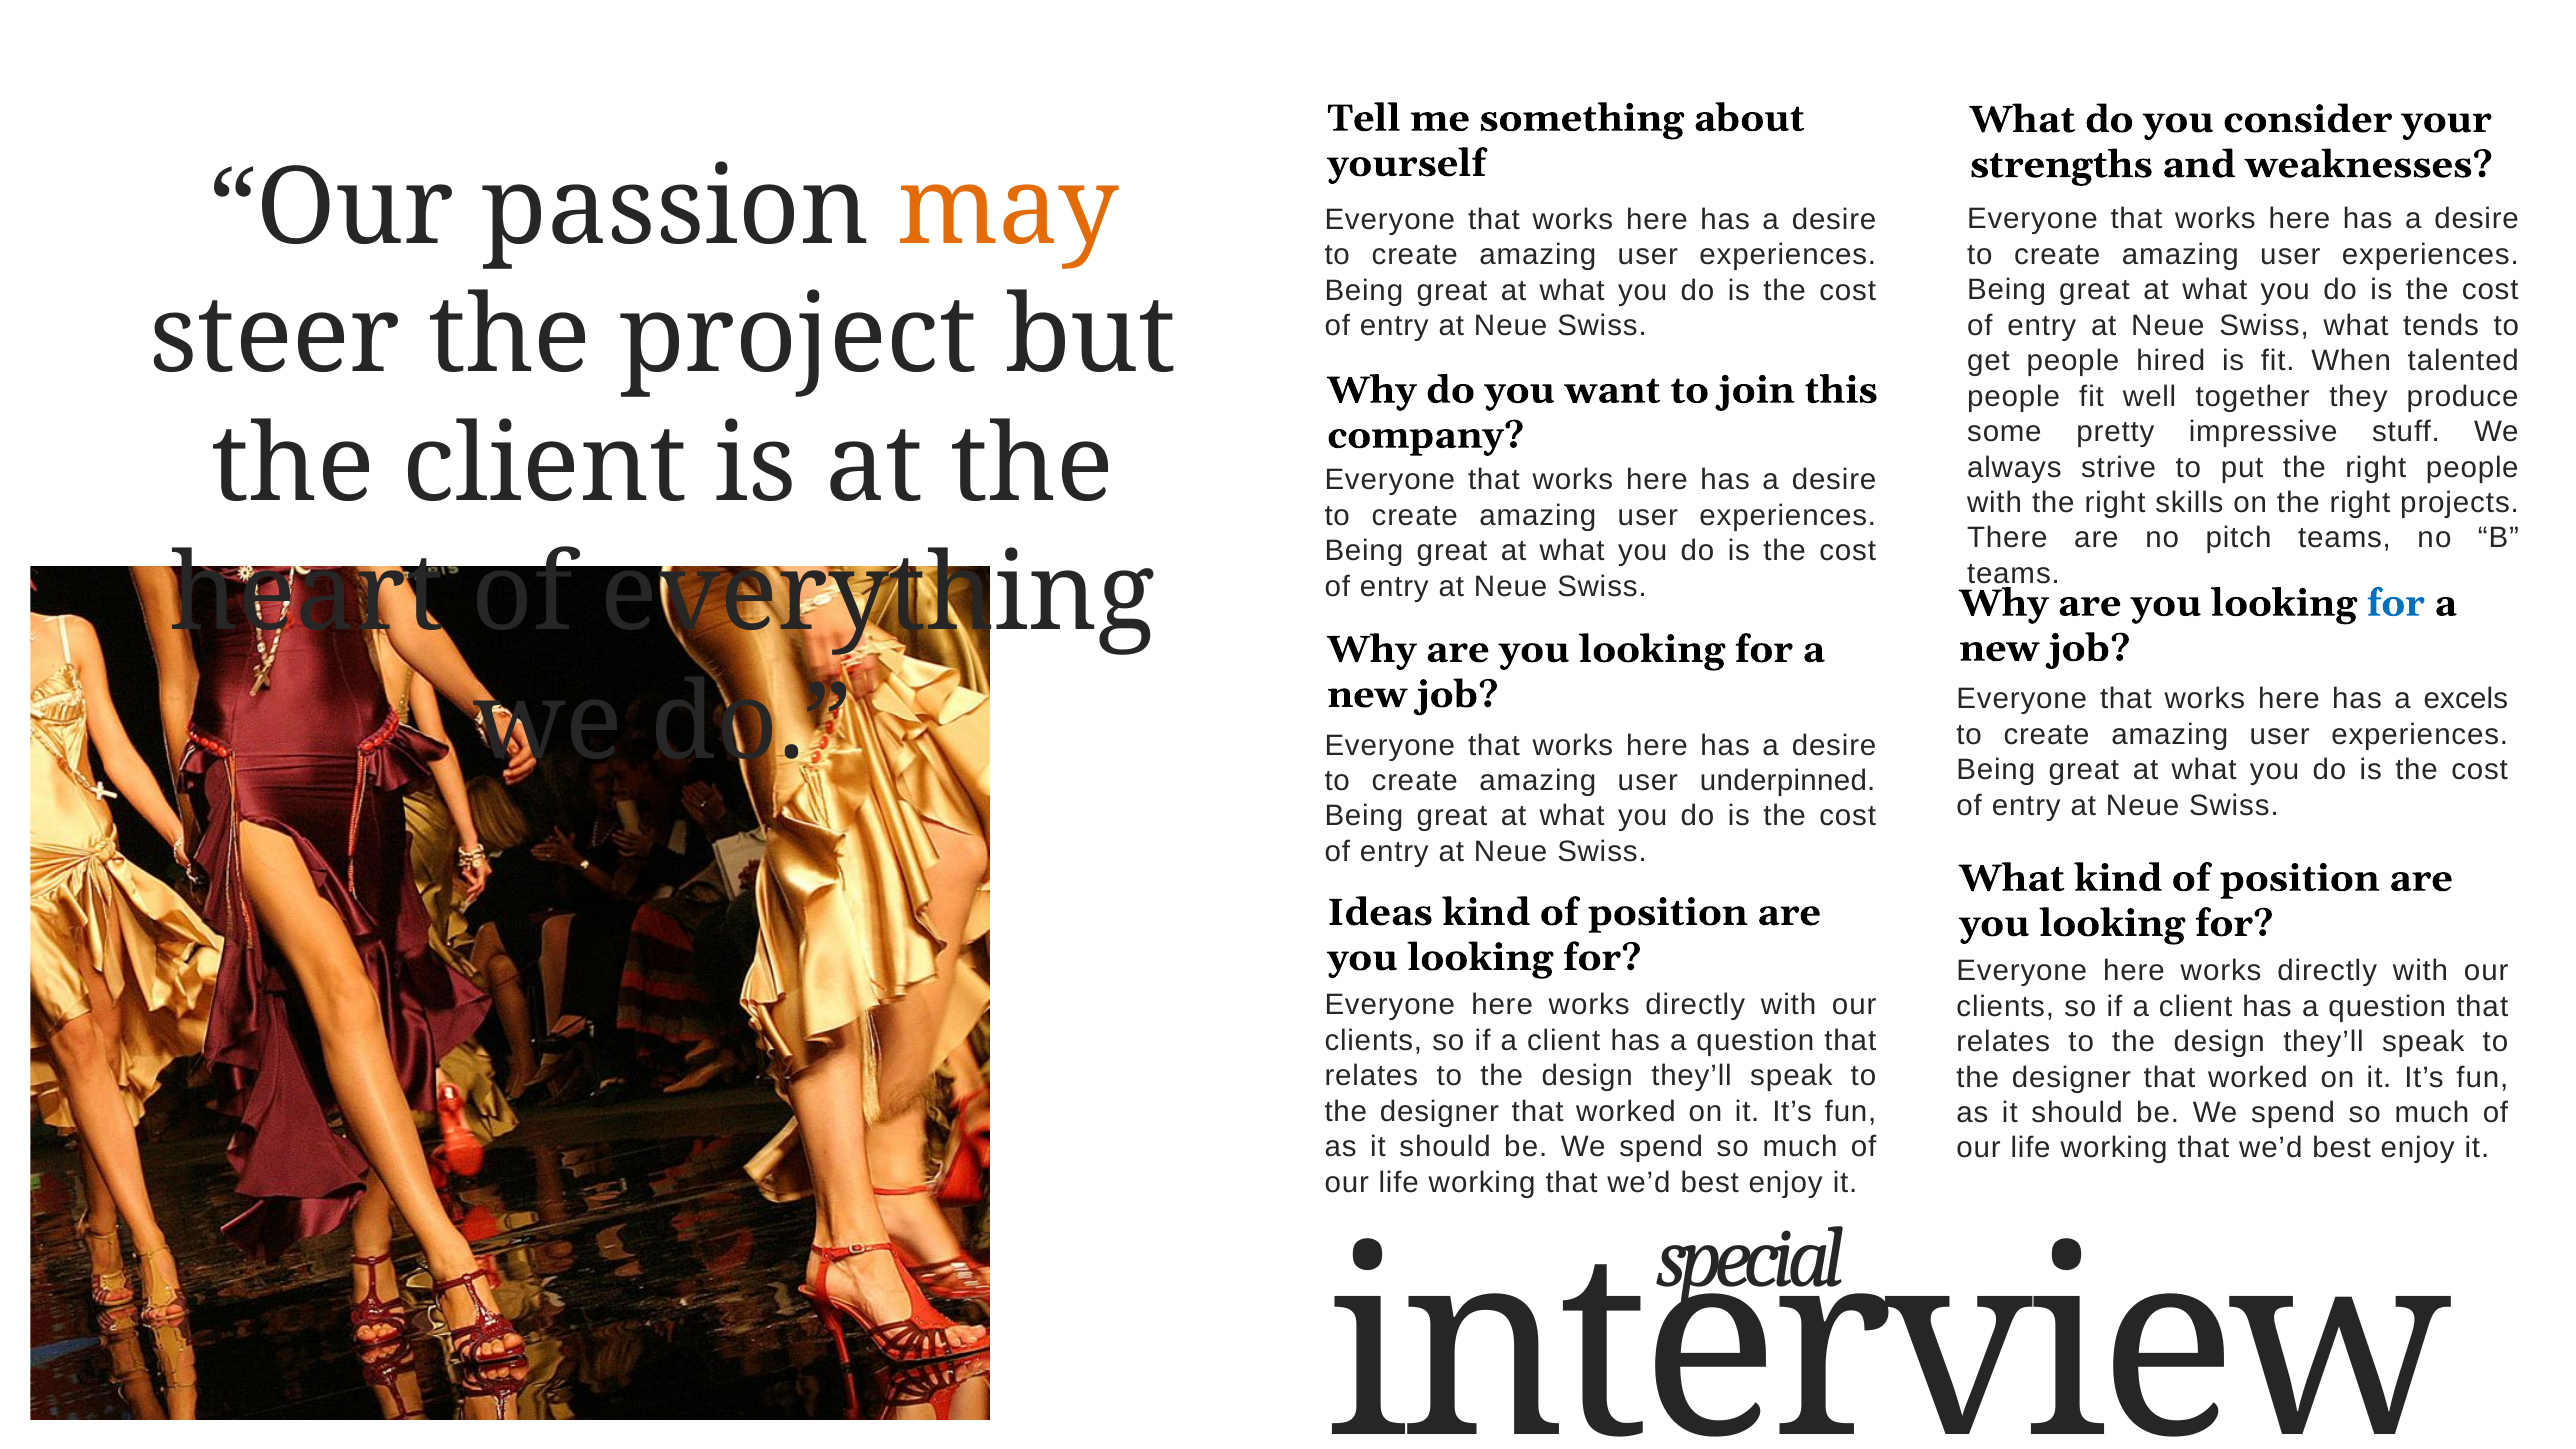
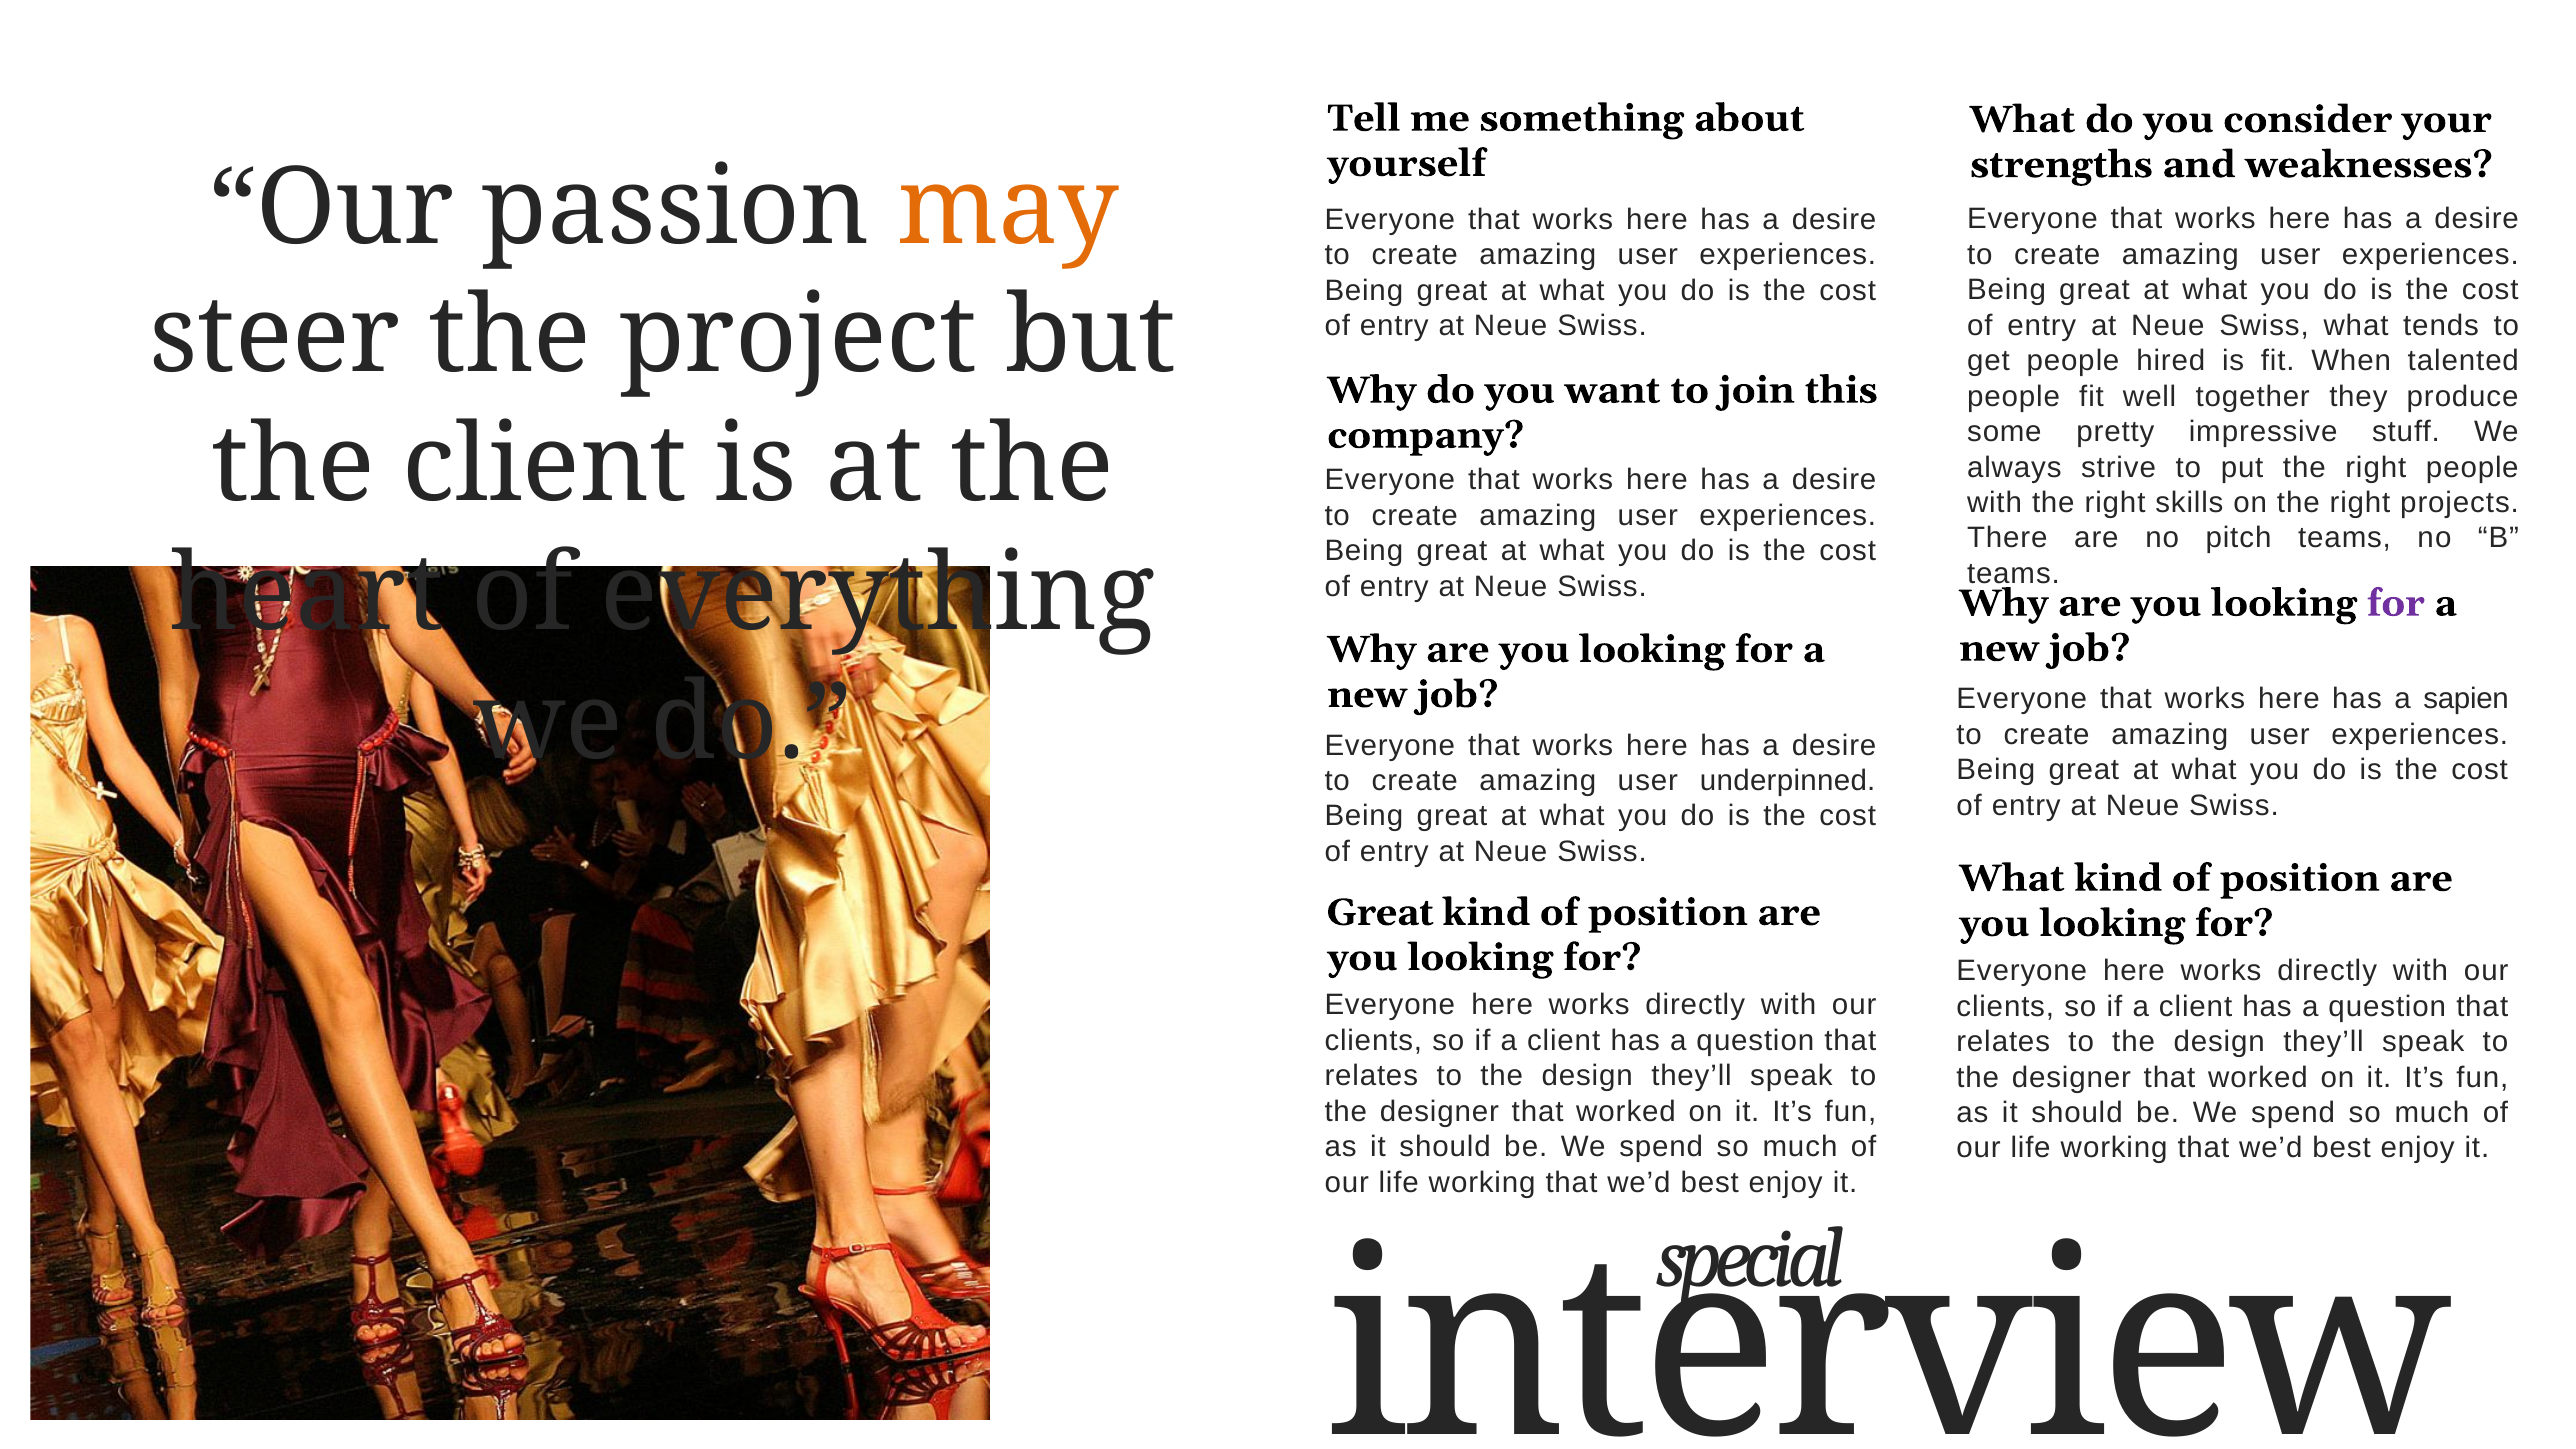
for colour: blue -> purple (2396, 603)
excels: excels -> sapien (2466, 699)
Ideas: Ideas -> Great (1380, 912)
